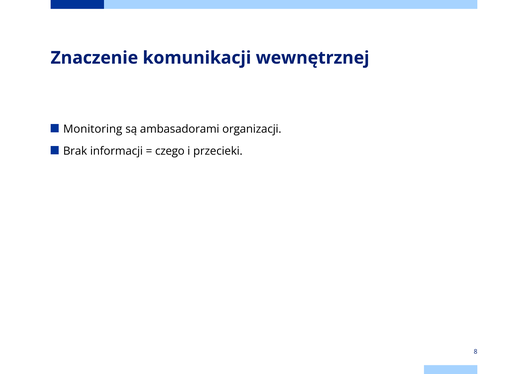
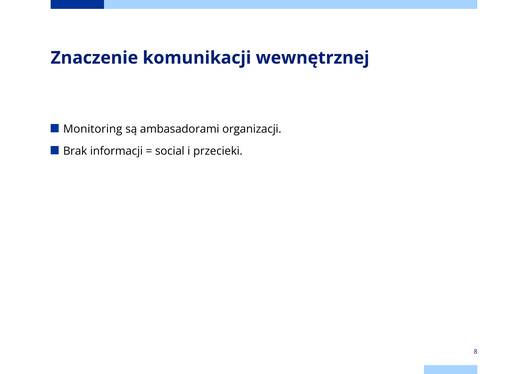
czego: czego -> social (170, 151)
